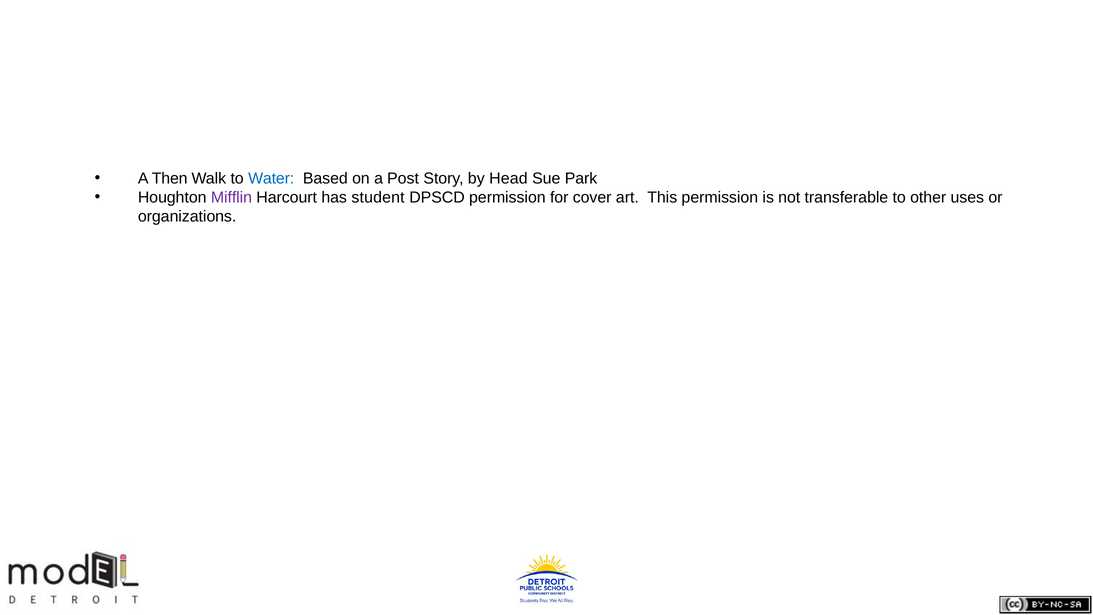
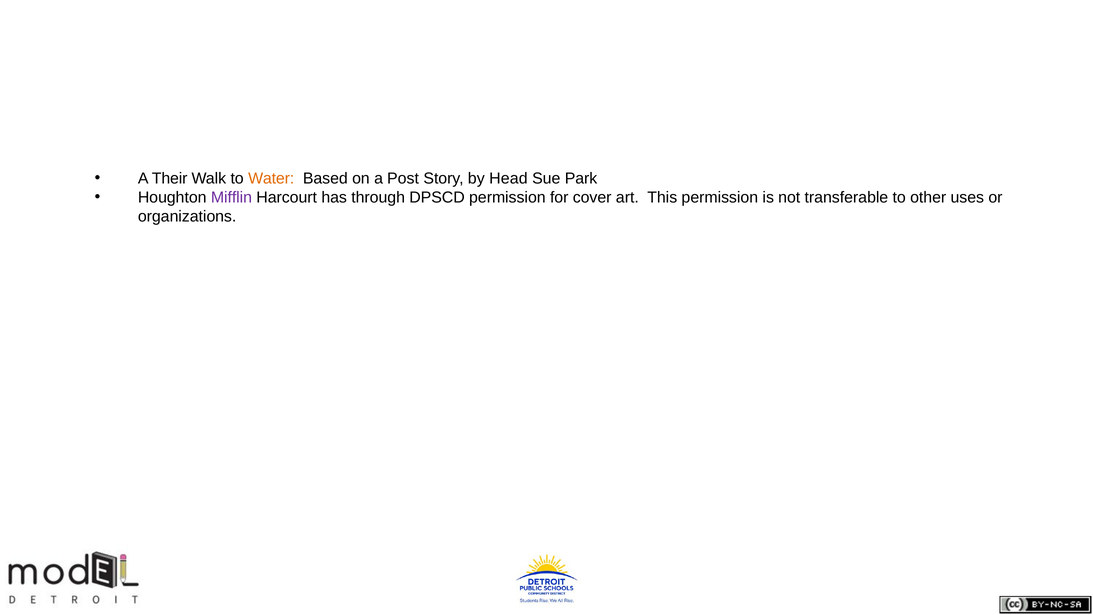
Then: Then -> Their (170, 178)
Water colour: blue -> orange (271, 178)
student: student -> through (378, 198)
